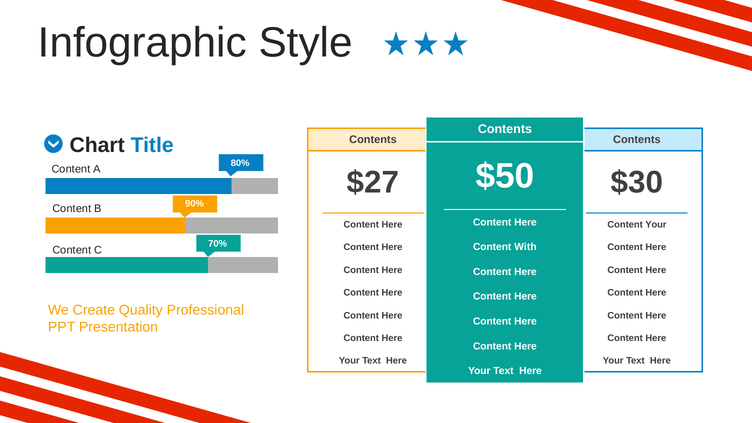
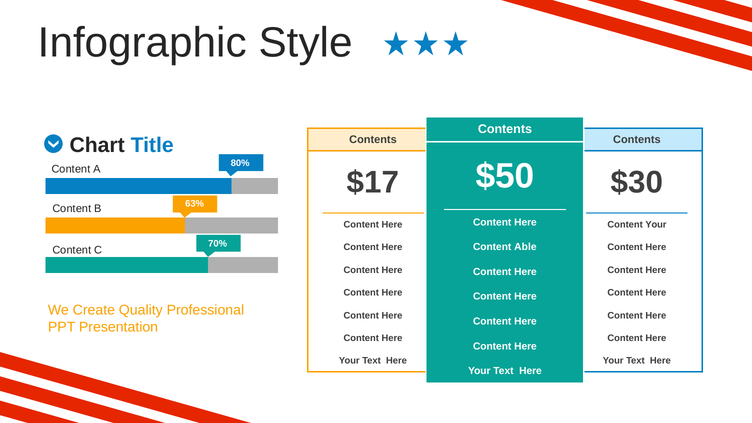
$27: $27 -> $17 (373, 182)
90%: 90% -> 63% (195, 204)
With: With -> Able (525, 247)
